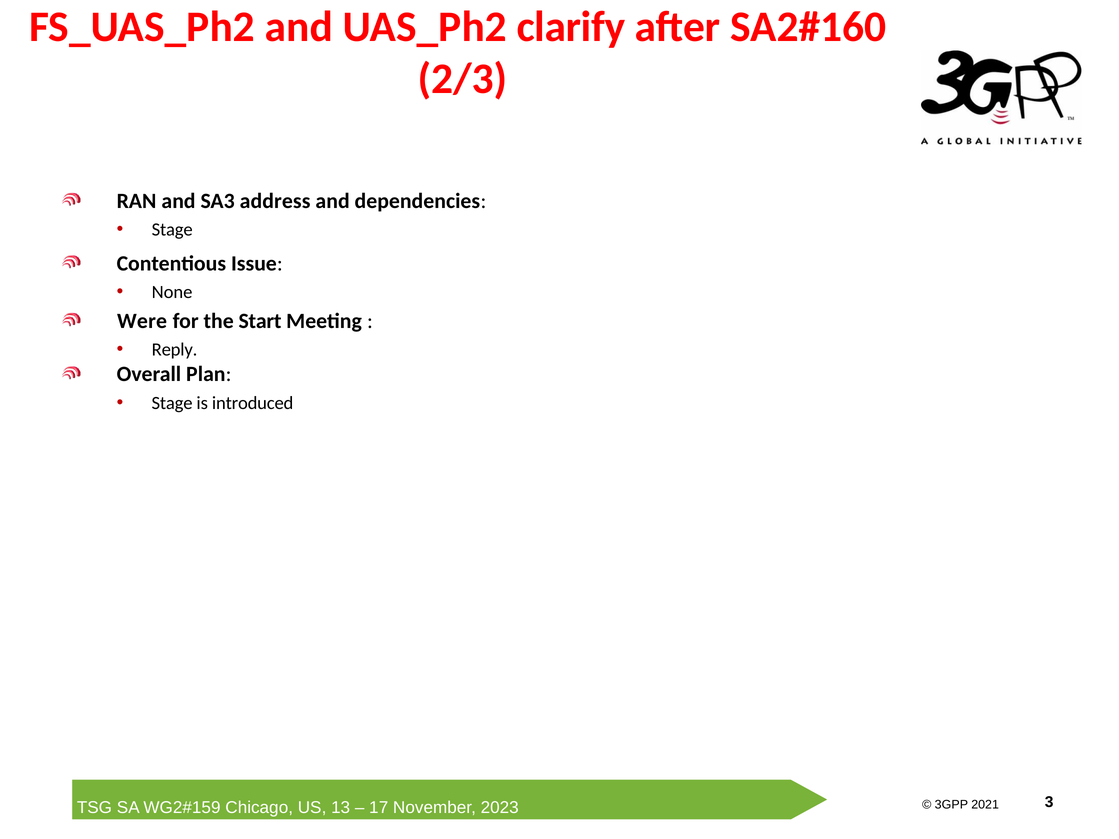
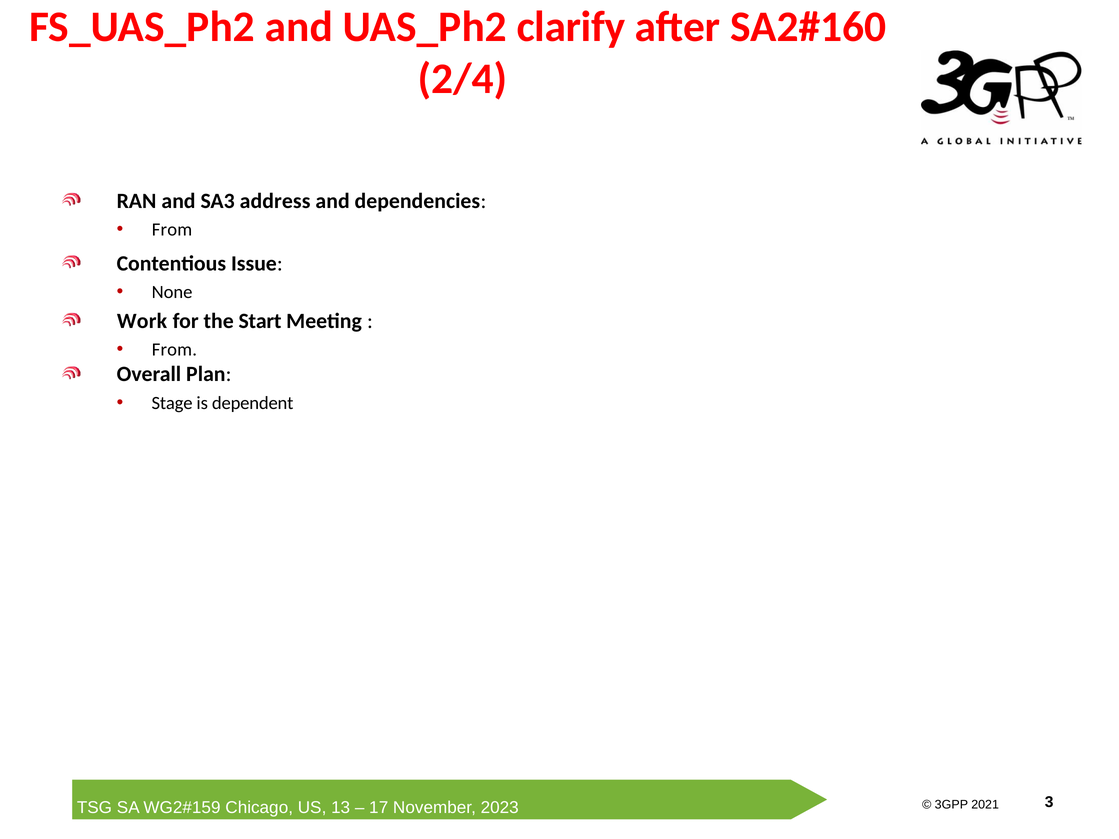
2/3: 2/3 -> 2/4 (463, 79)
Stage: Stage -> From (172, 230)
Were: Were -> Work (142, 321)
Reply: Reply -> From (174, 350)
introduced: introduced -> dependent (253, 403)
